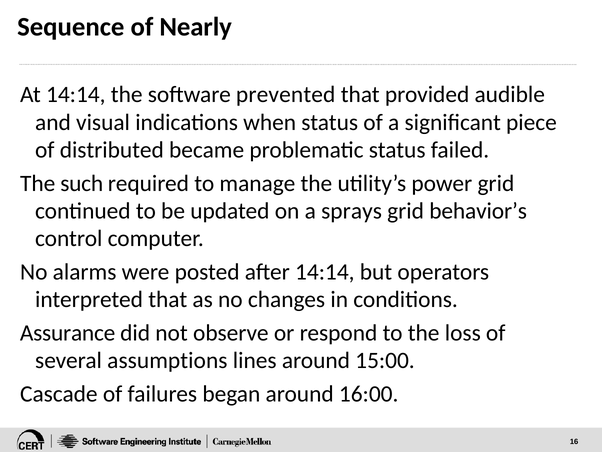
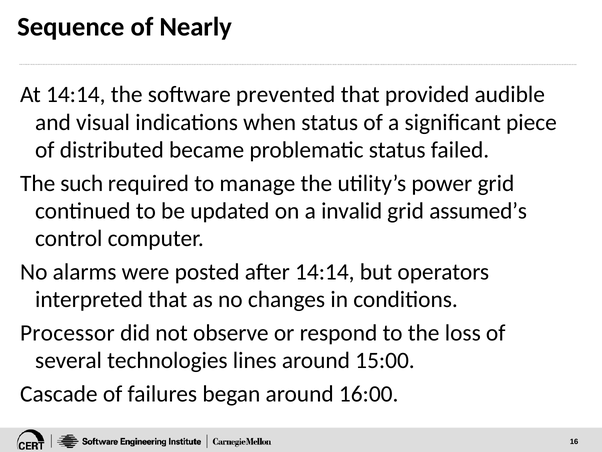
sprays: sprays -> invalid (352, 211)
behavior’s: behavior’s -> assumed’s (478, 211)
Assurance: Assurance -> Processor (67, 332)
assumptions: assumptions -> technologies (167, 360)
